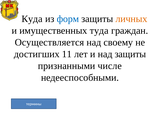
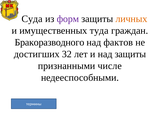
Куда: Куда -> Суда (32, 19)
форм colour: blue -> purple (68, 19)
Осуществляется: Осуществляется -> Бракоразводного (50, 42)
своему: своему -> фактов (118, 42)
11: 11 -> 32 (67, 54)
